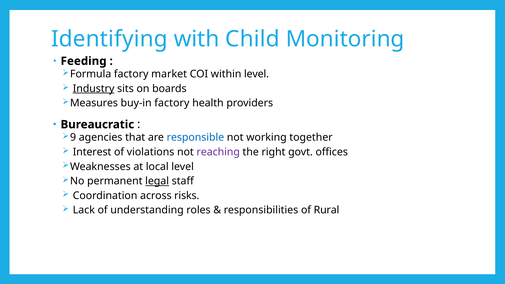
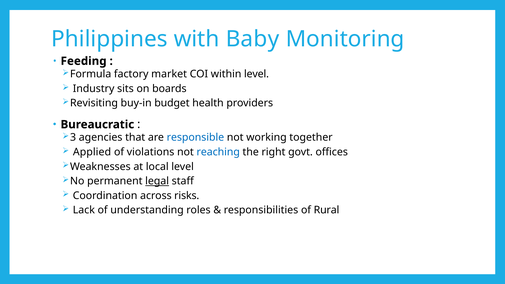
Identifying: Identifying -> Philippines (109, 39)
Child: Child -> Baby (252, 39)
Industry underline: present -> none (94, 89)
Measures: Measures -> Revisiting (94, 103)
buy-in factory: factory -> budget (172, 103)
9: 9 -> 3 (73, 138)
Interest: Interest -> Applied (92, 152)
reaching colour: purple -> blue (218, 152)
